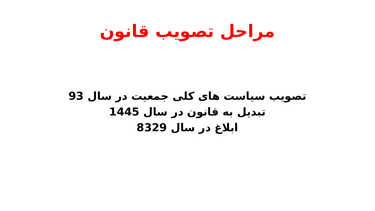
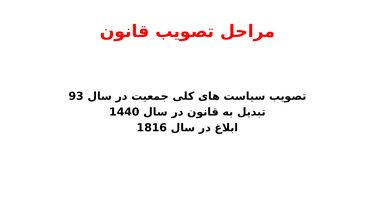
1445: 1445 -> 1440 (124, 112)
8329: 8329 -> 1816 (152, 128)
